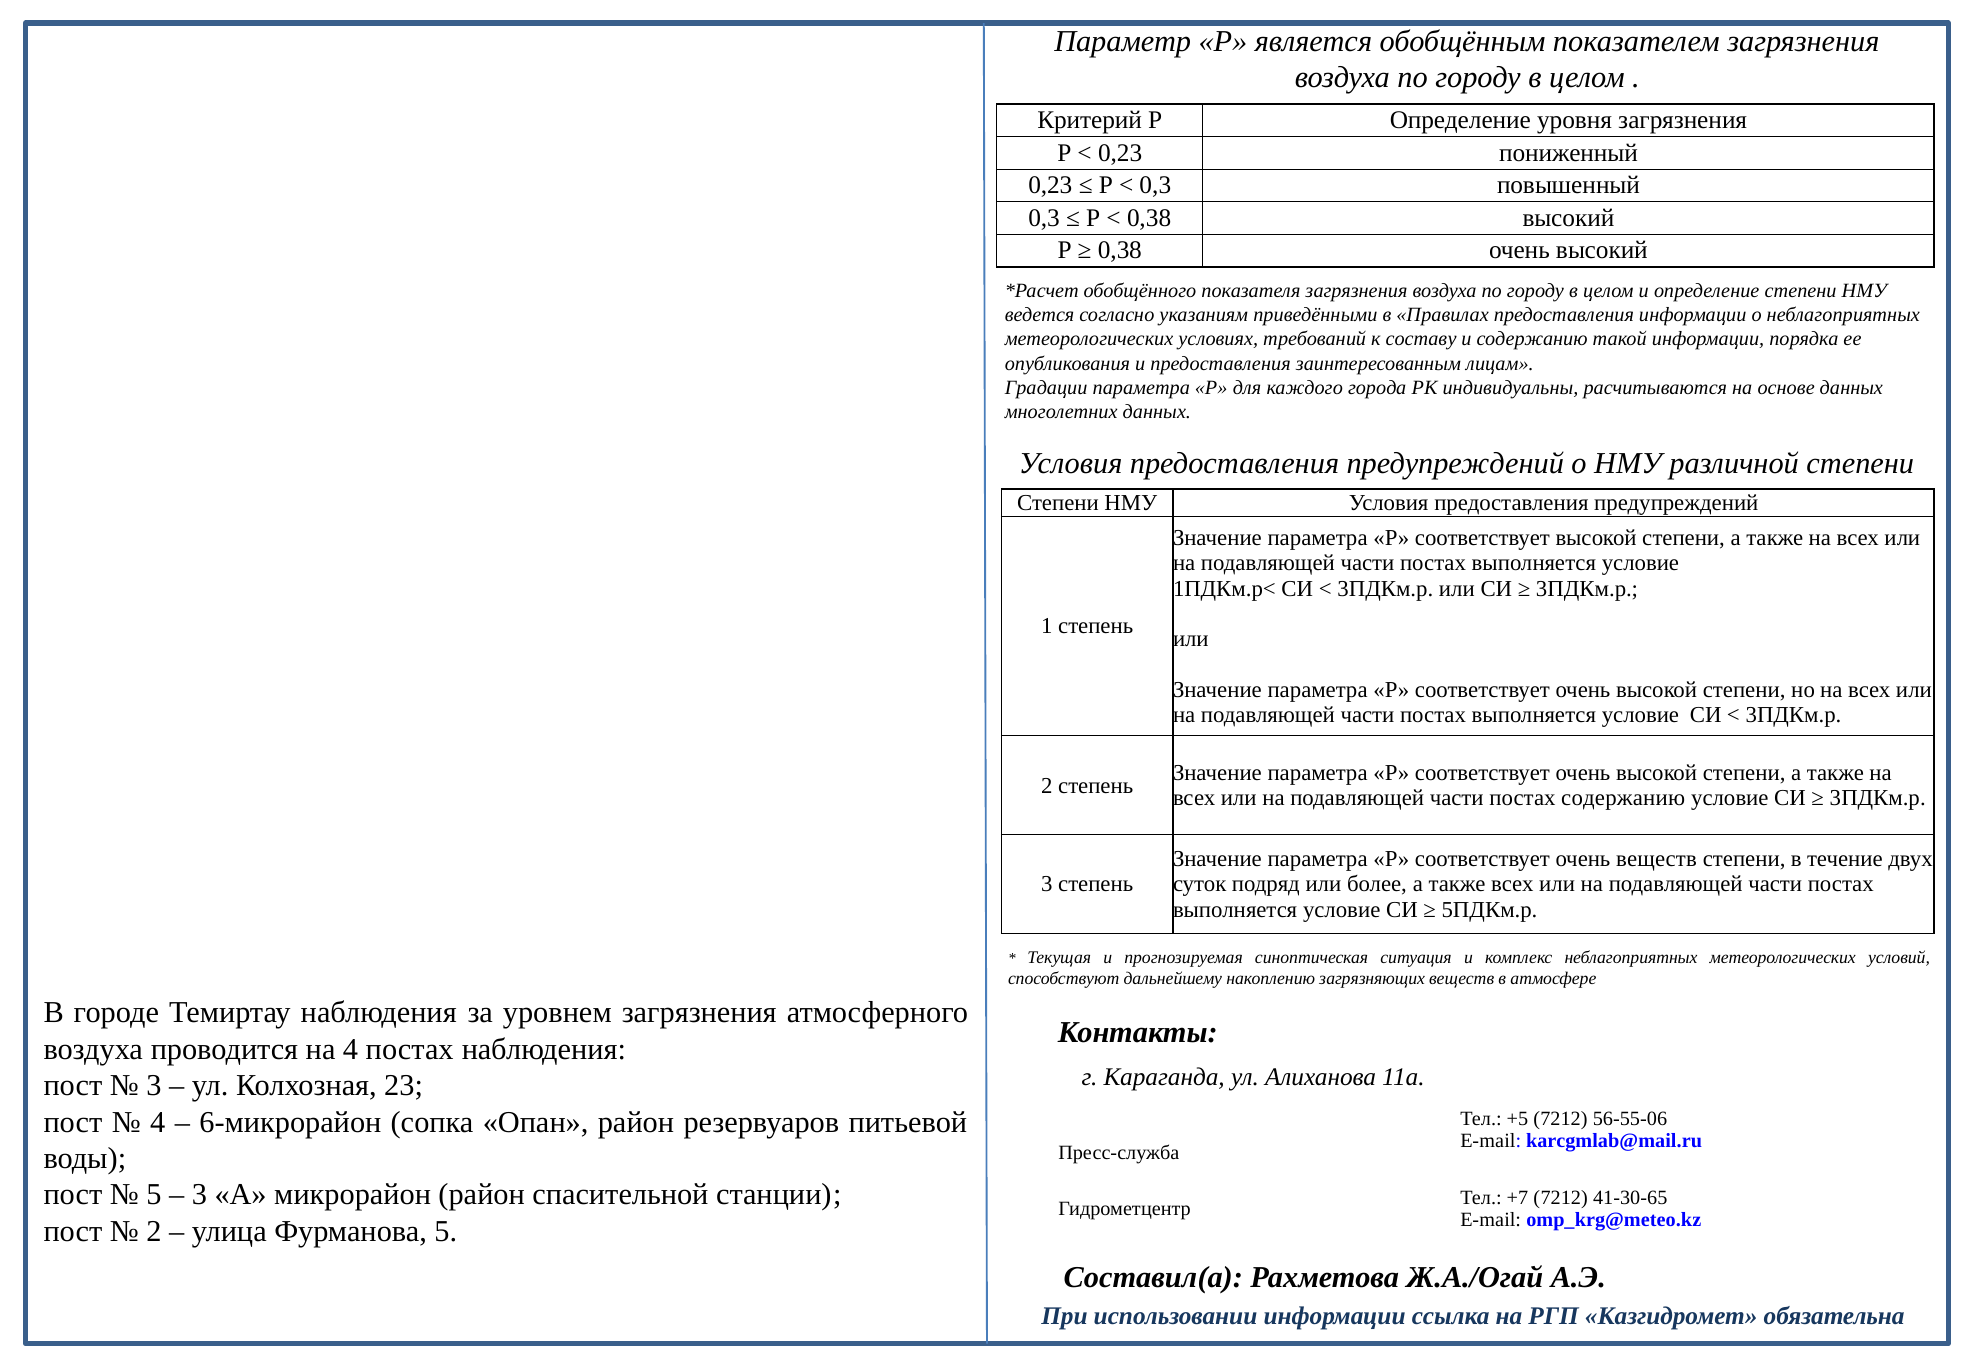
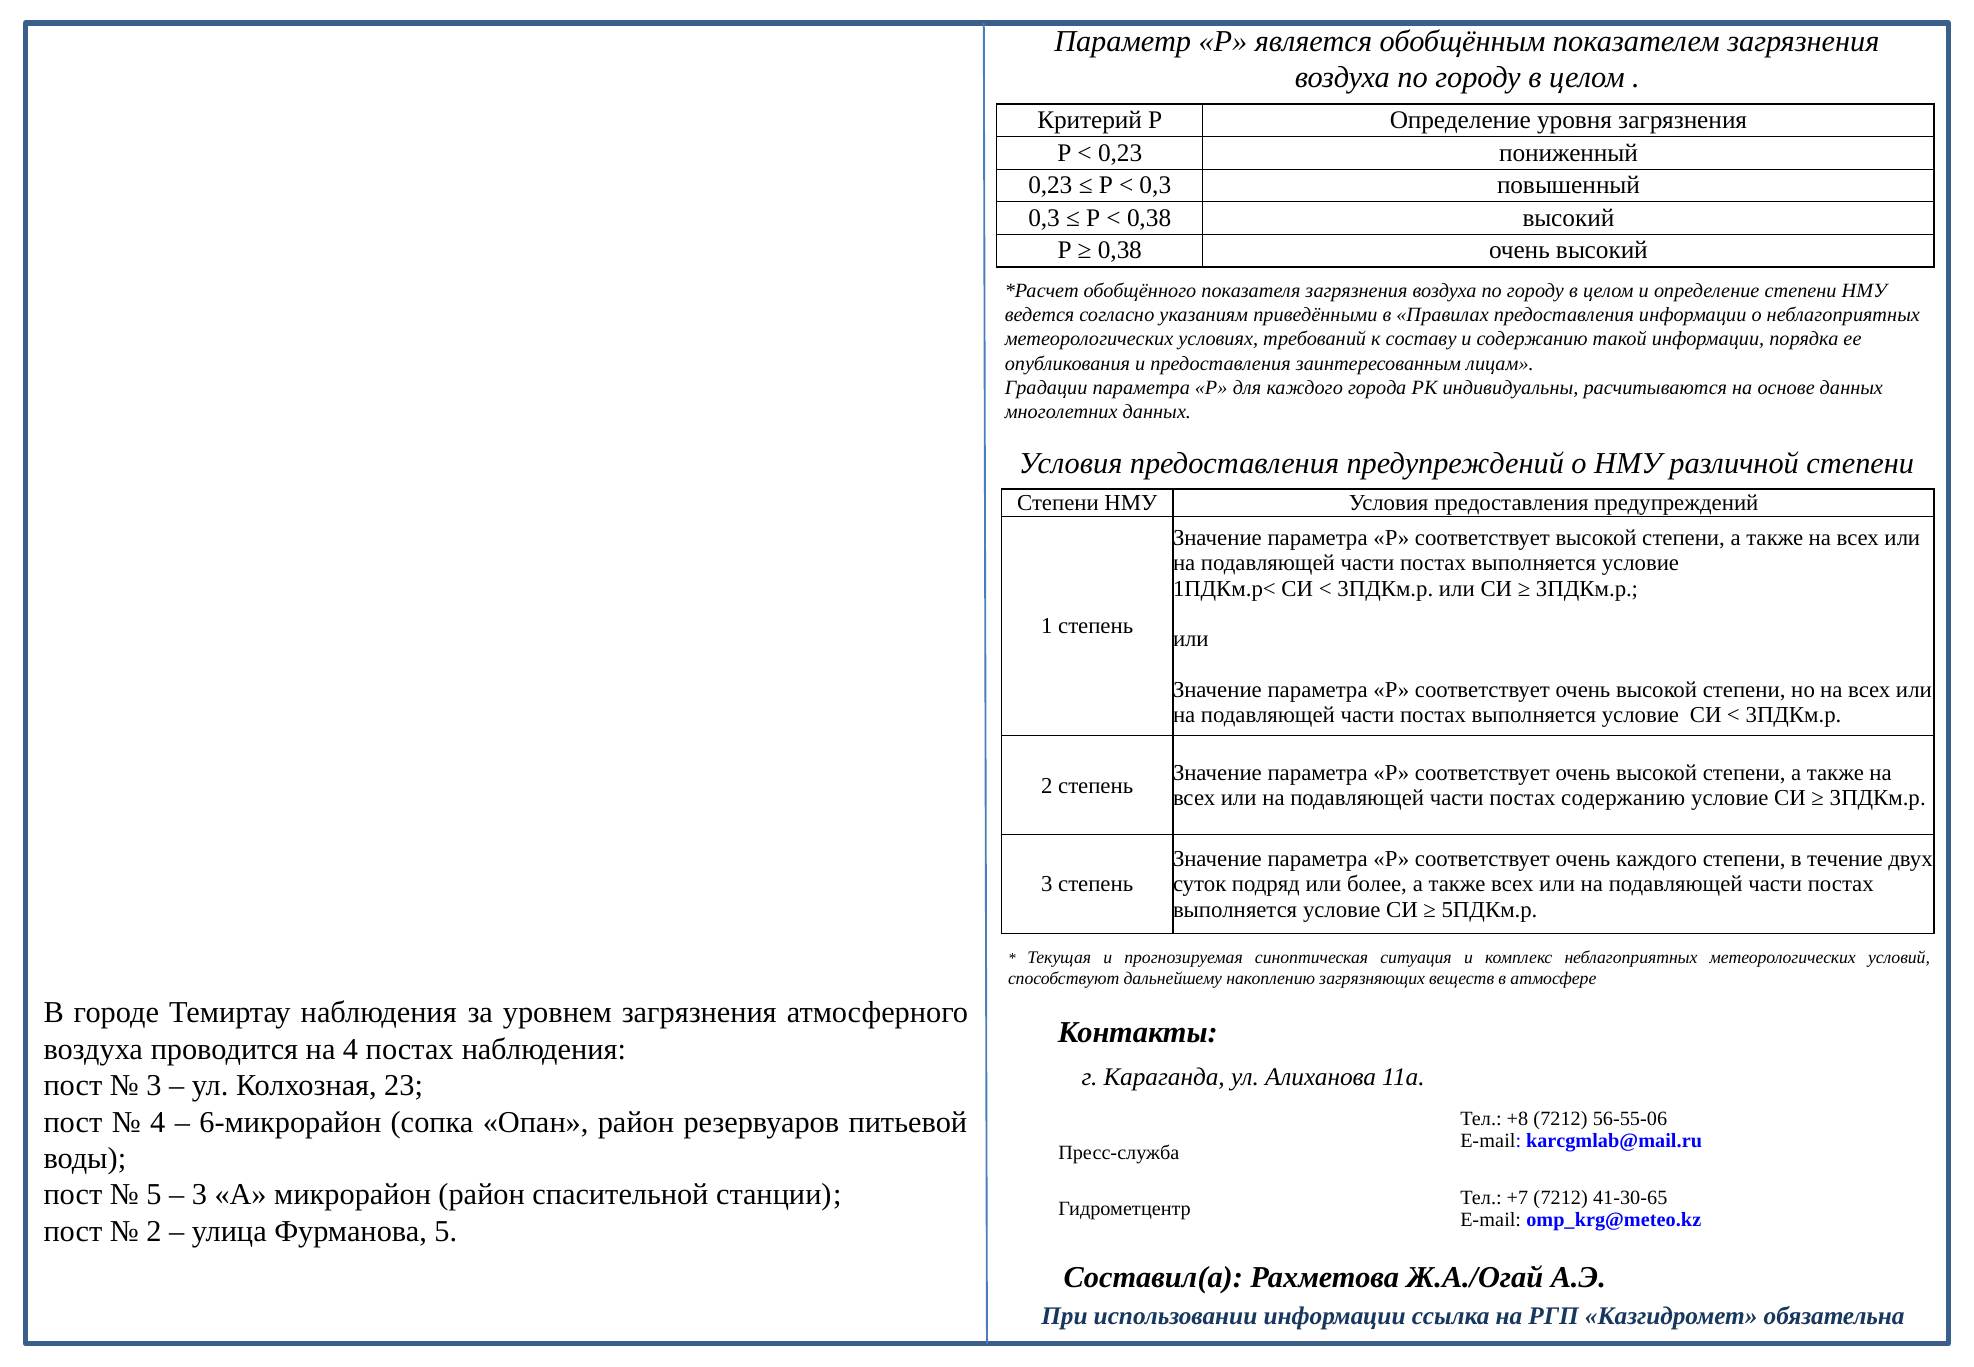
очень веществ: веществ -> каждого (1657, 859)
+5: +5 -> +8 (1518, 1118)
